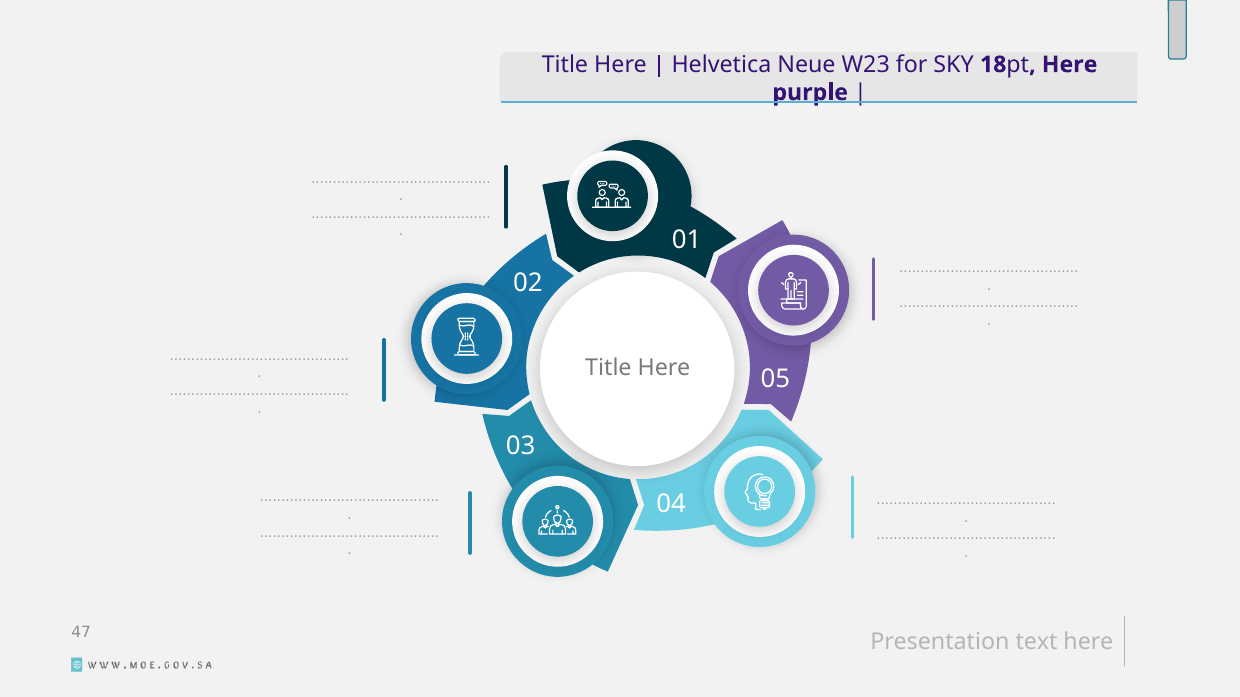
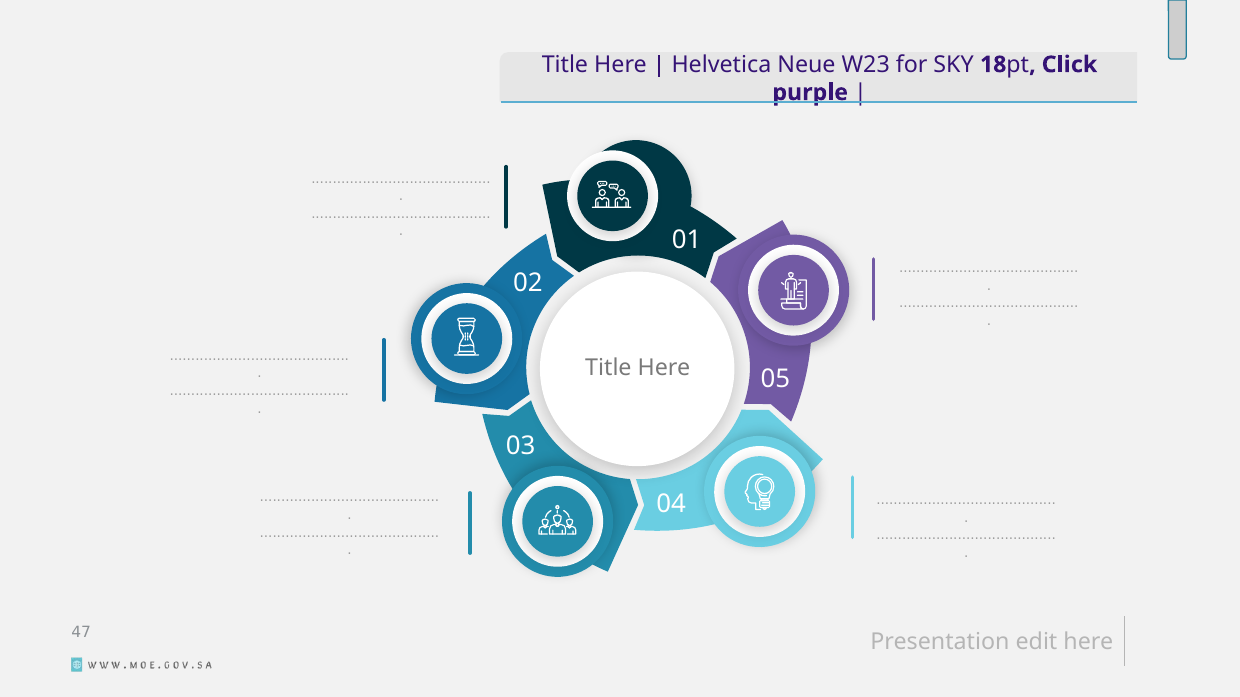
Here: Here -> Click (1069, 65)
text: text -> edit (1036, 642)
